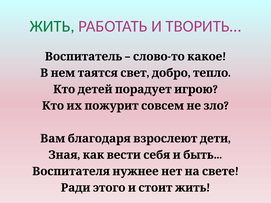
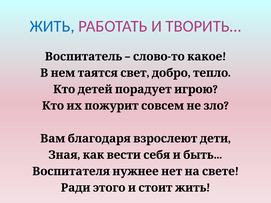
ЖИТЬ colour: green -> blue (52, 26)
